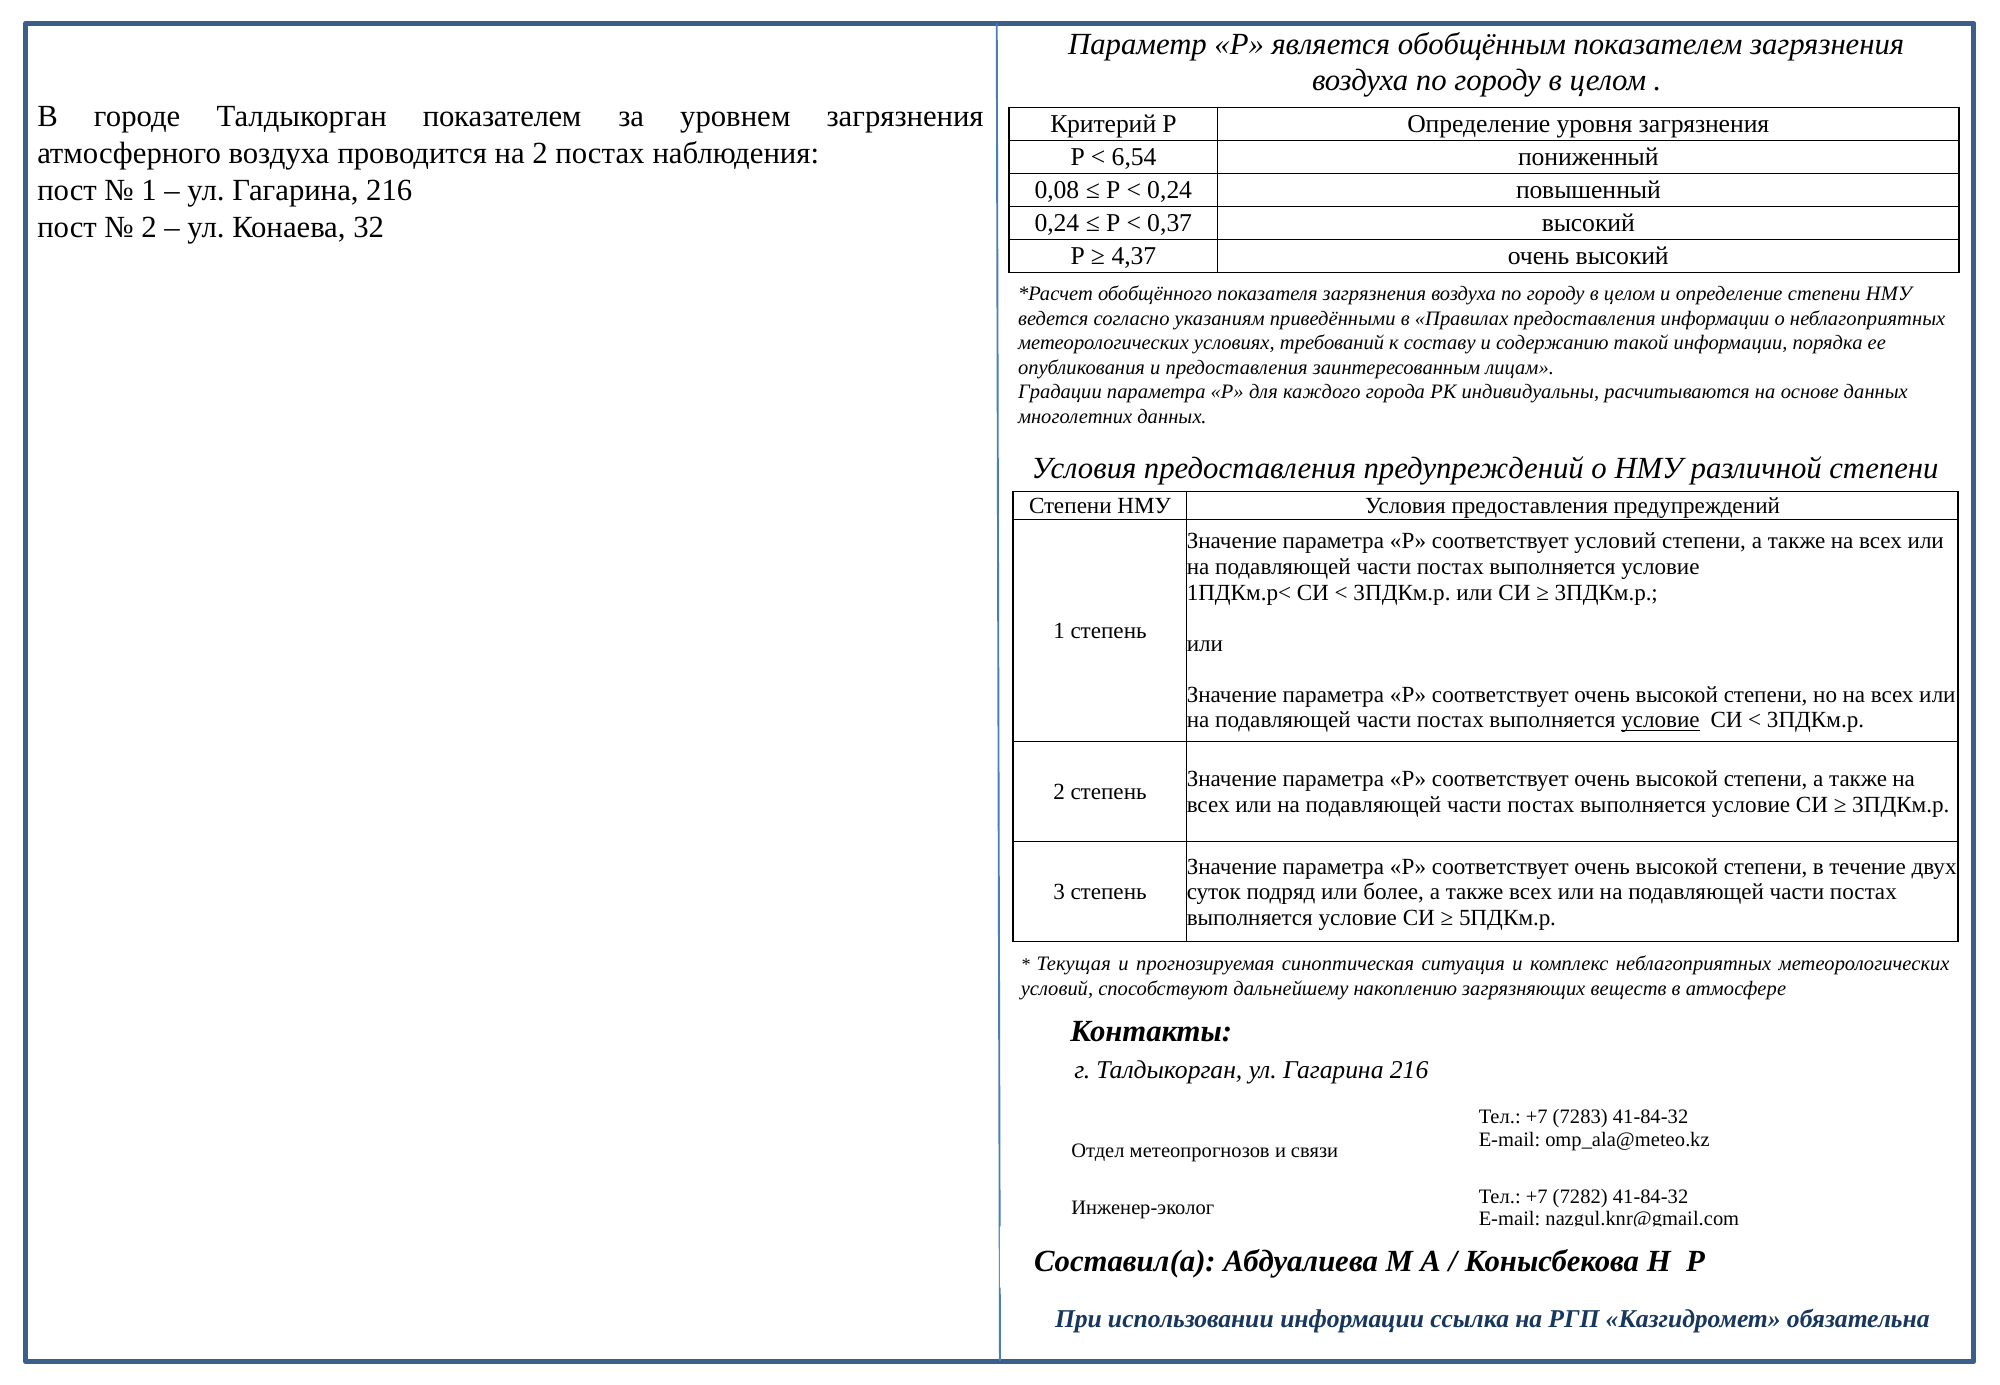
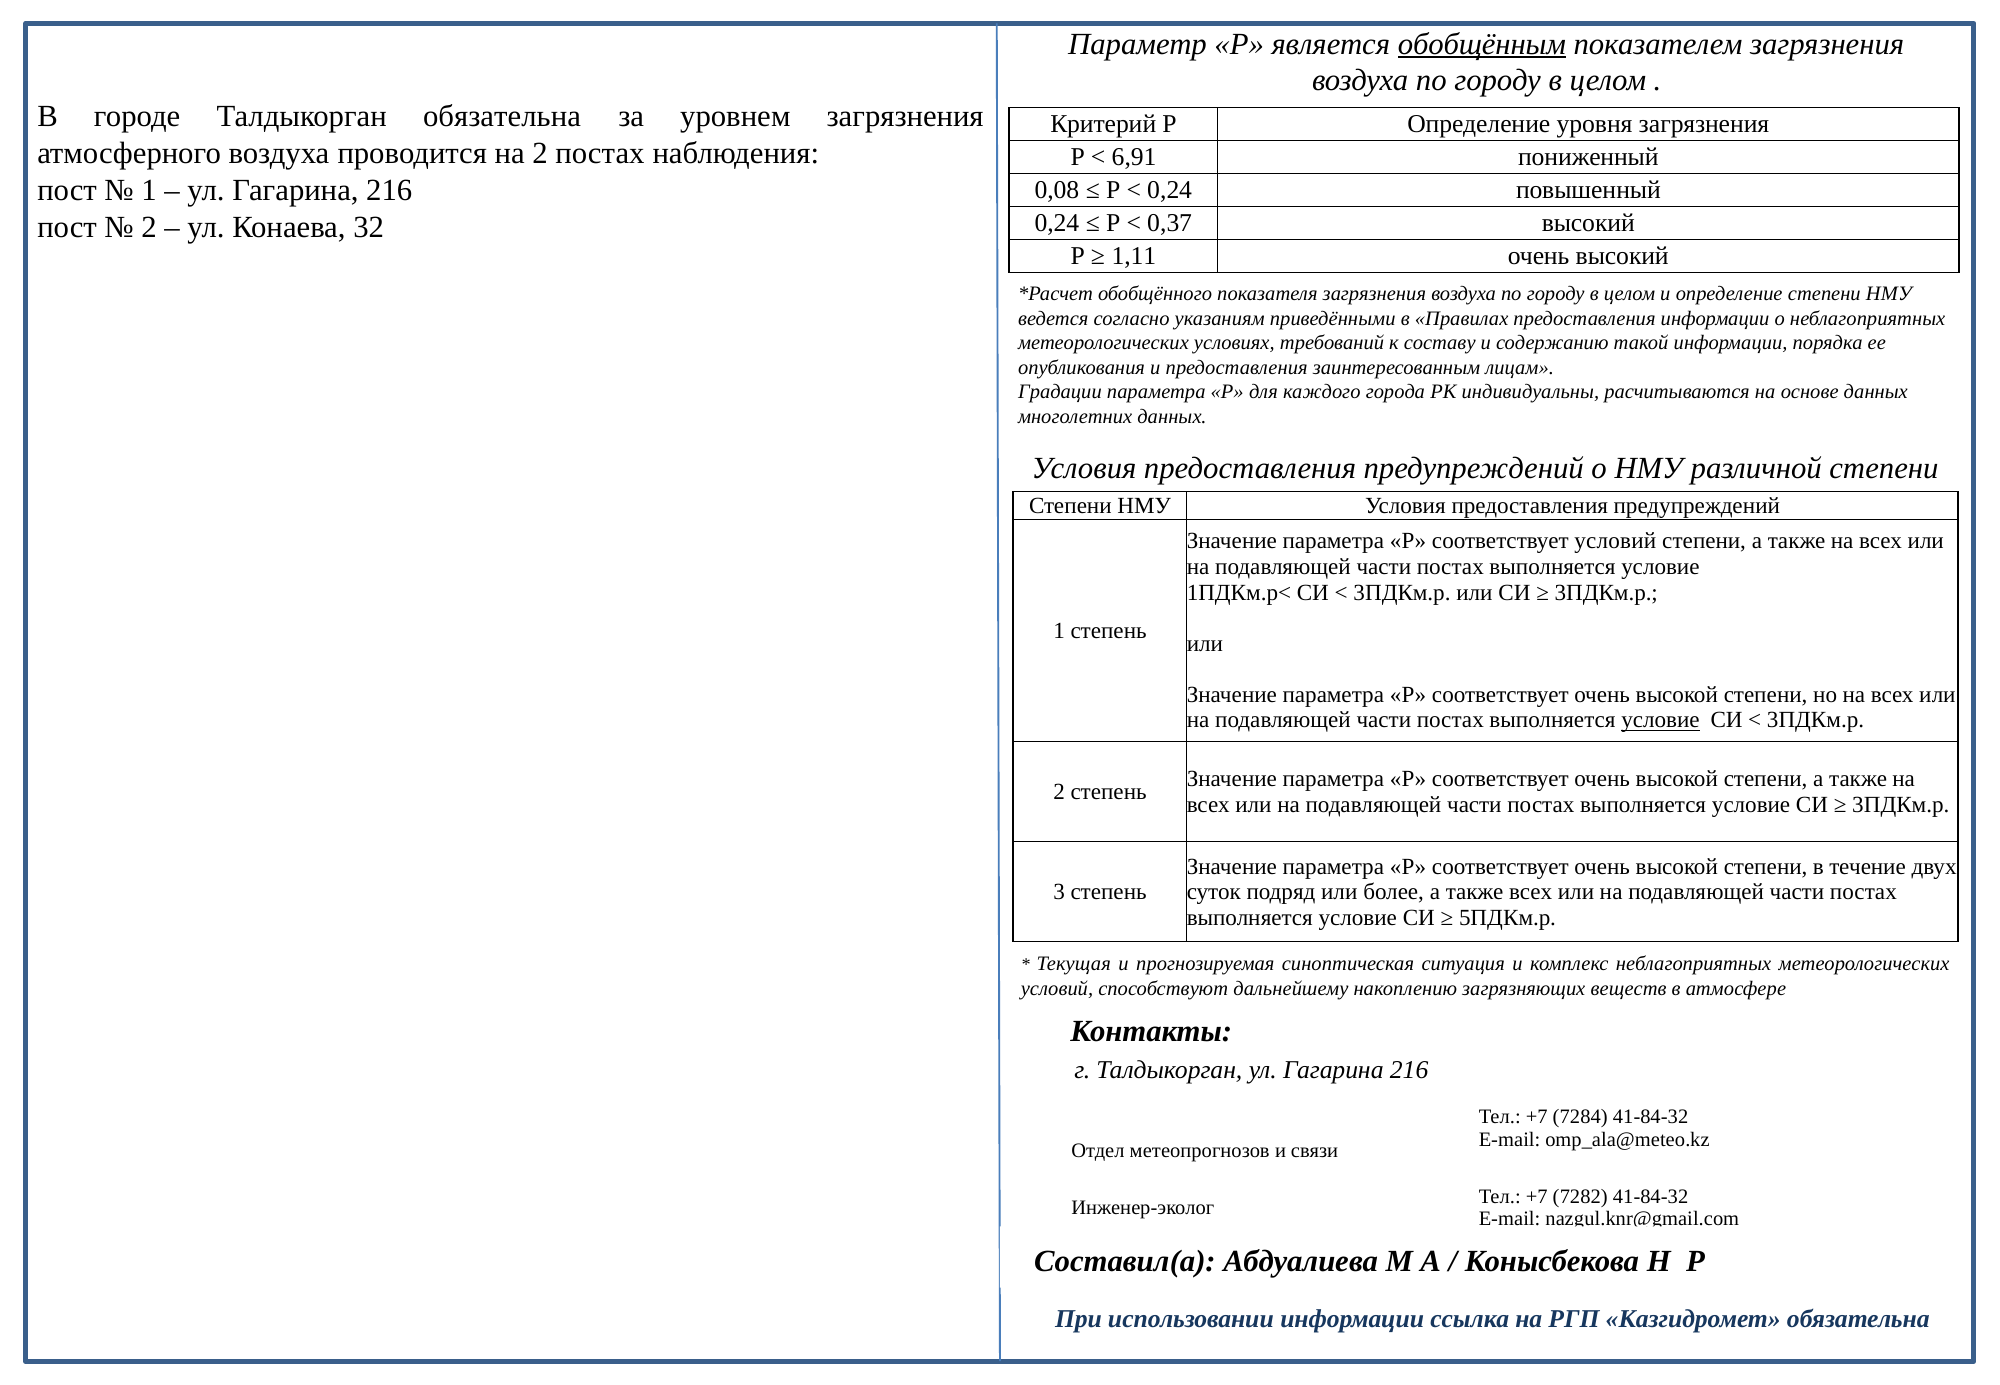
обобщённым underline: none -> present (1482, 44)
Талдыкорган показателем: показателем -> обязательна (502, 116)
6,54: 6,54 -> 6,91 (1134, 157)
4,37: 4,37 -> 1,11 (1134, 256)
7283: 7283 -> 7284 (1580, 1116)
